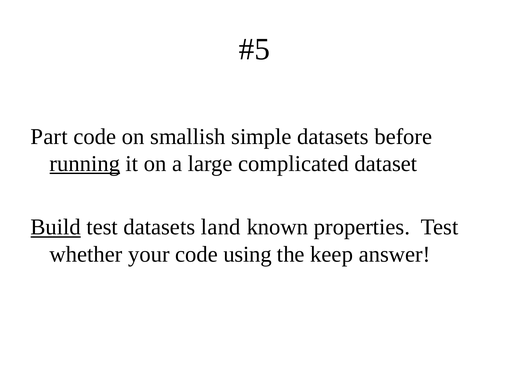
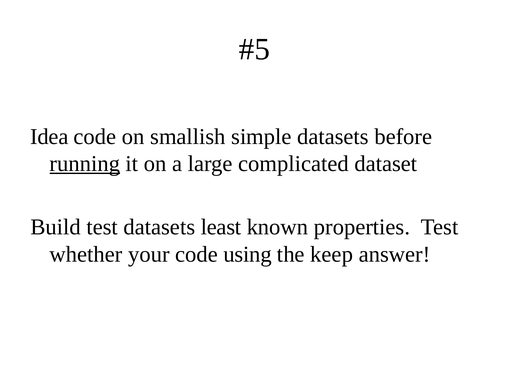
Part: Part -> Idea (49, 136)
Build underline: present -> none (56, 227)
land: land -> least (221, 227)
